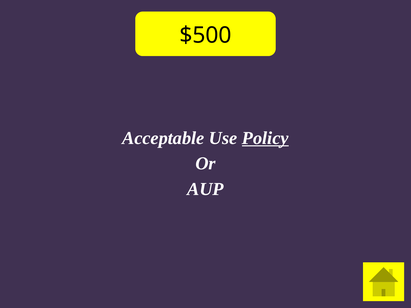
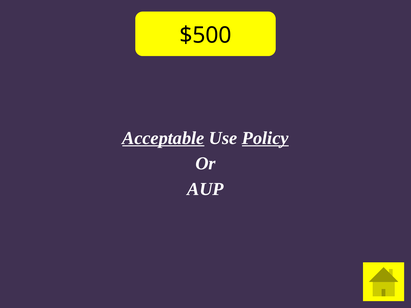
Acceptable underline: none -> present (163, 138)
